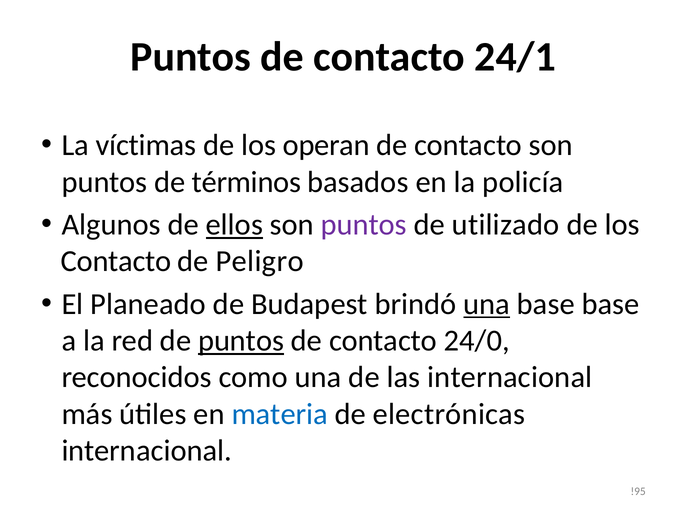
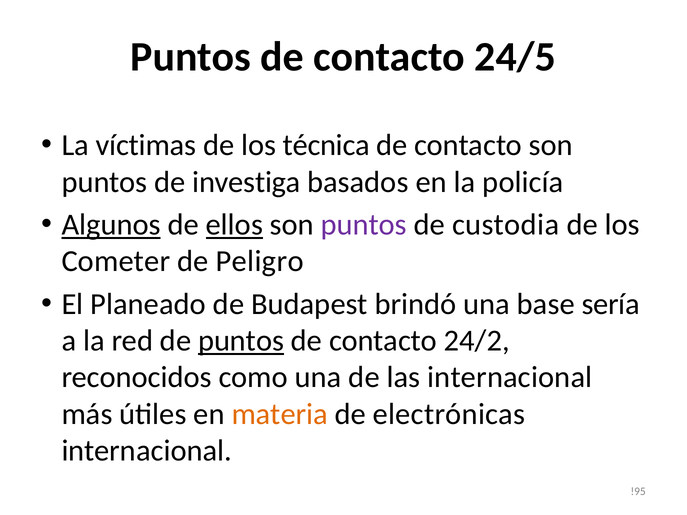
24/1: 24/1 -> 24/5 (515, 57)
operan: operan -> técnica (326, 145)
términos: términos -> investiga (246, 182)
Algunos underline: none -> present (111, 225)
utilizado: utilizado -> custodia (506, 225)
Contacto: Contacto -> Cometer (116, 262)
una underline: present -> none (487, 304)
base base: base -> sería (611, 304)
24/0: 24/0 -> 24/2 (477, 341)
materia colour: blue -> orange (280, 414)
